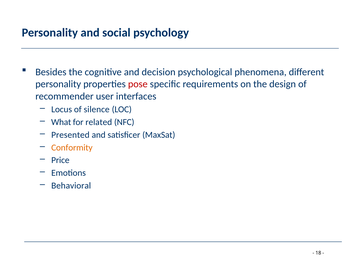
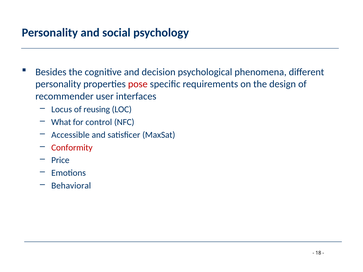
silence: silence -> reusing (97, 110)
related: related -> control (99, 122)
Presented: Presented -> Accessible (70, 135)
Conformity colour: orange -> red (72, 148)
